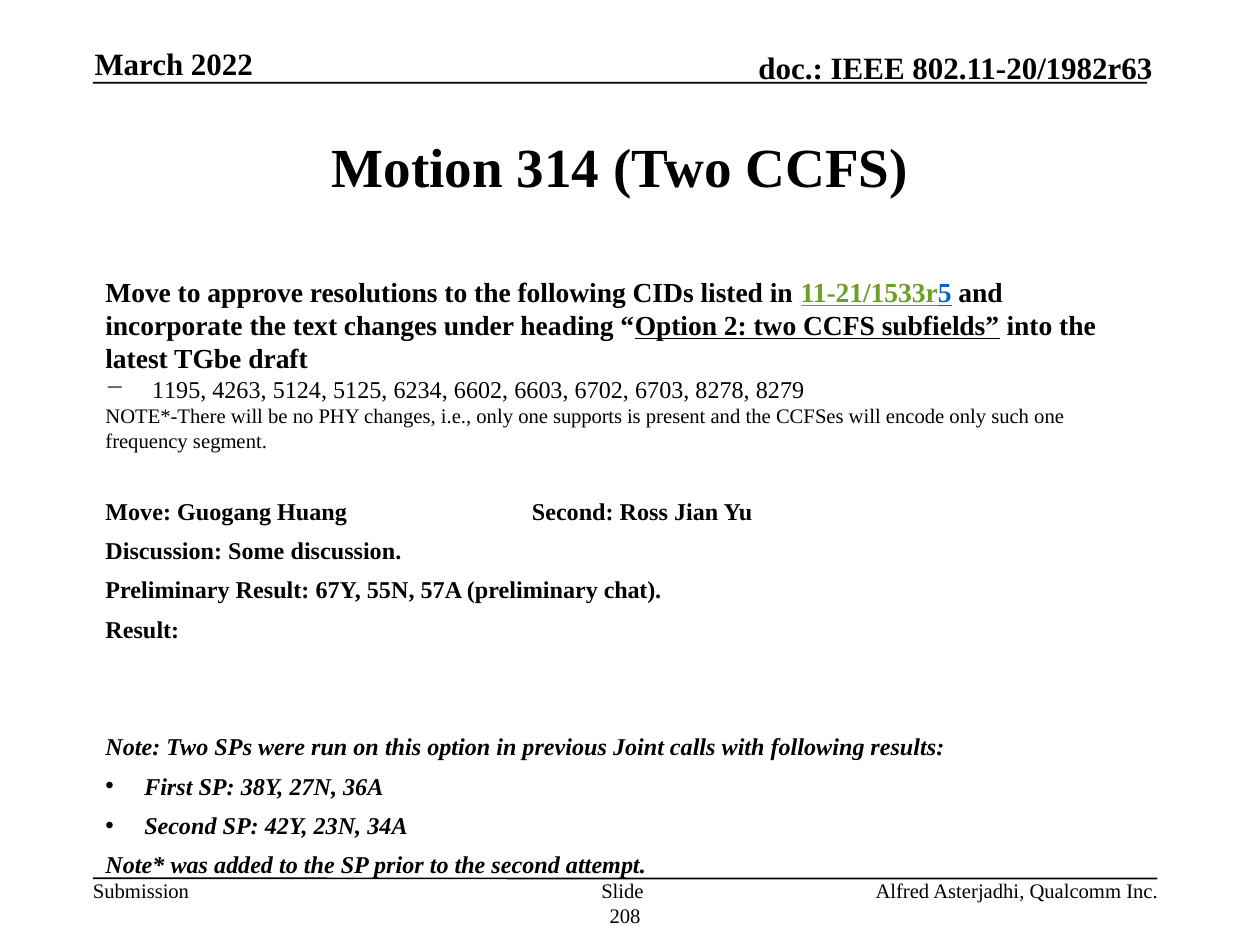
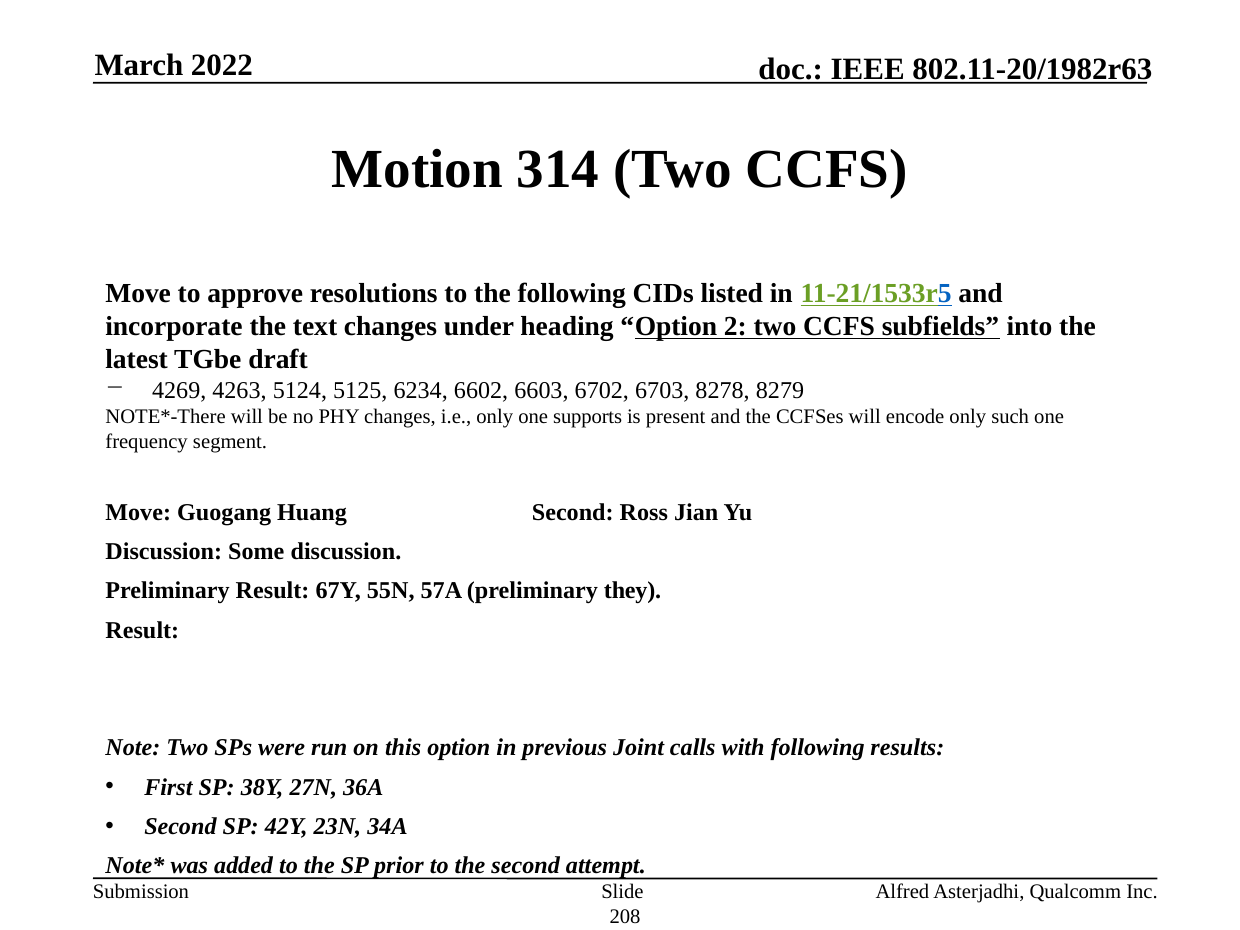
1195: 1195 -> 4269 (179, 390)
chat: chat -> they (633, 591)
